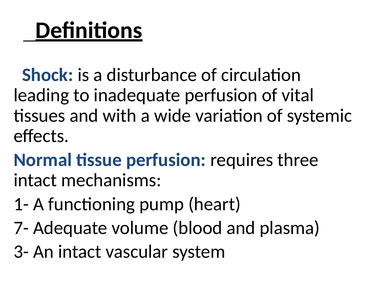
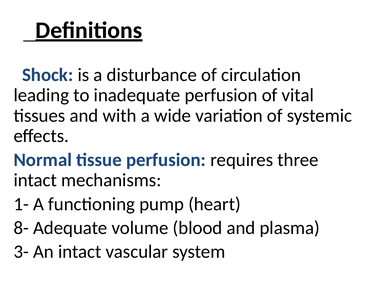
7-: 7- -> 8- (21, 227)
